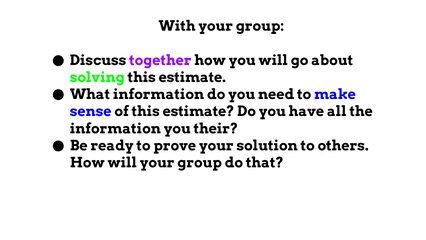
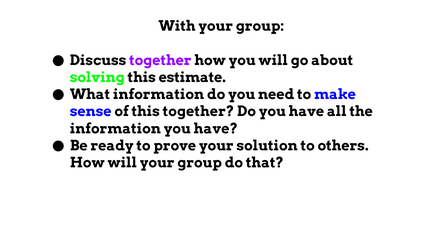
of this estimate: estimate -> together (198, 111)
information you their: their -> have (216, 128)
